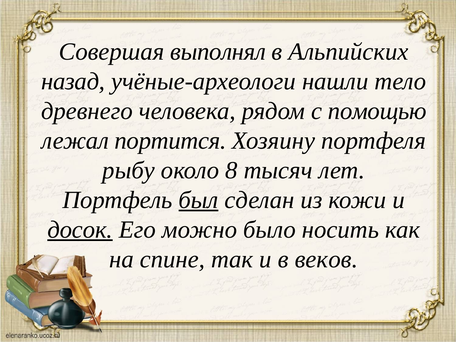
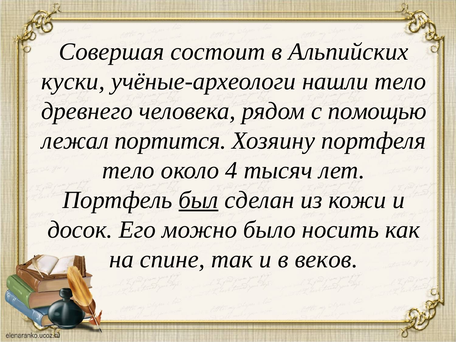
выполнял: выполнял -> состоит (218, 52)
назад: назад -> куски (73, 81)
рыбу: рыбу -> тело (128, 170)
8: 8 -> 4 (231, 170)
досок underline: present -> none (80, 230)
